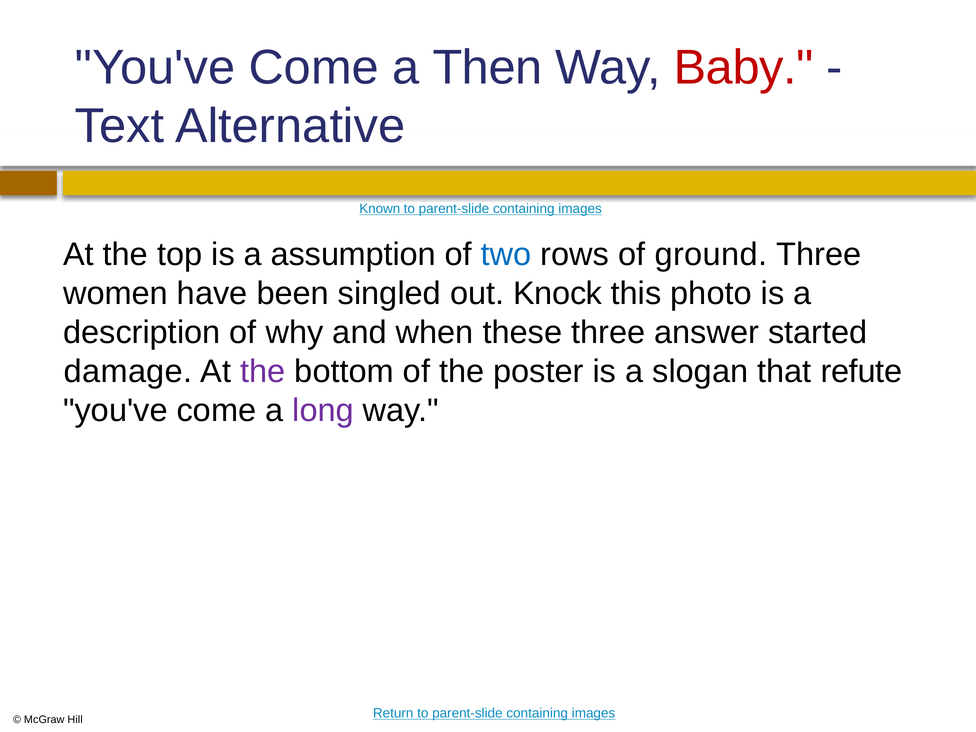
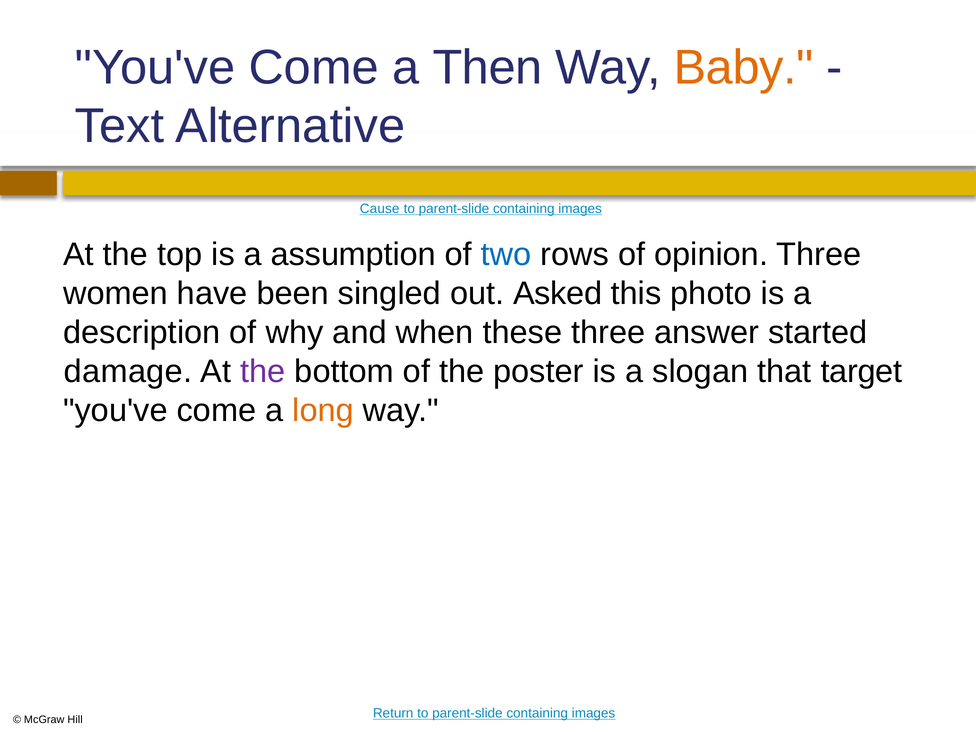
Baby colour: red -> orange (744, 68)
Known: Known -> Cause (380, 209)
ground: ground -> opinion (711, 254)
Knock: Knock -> Asked (558, 293)
refute: refute -> target (861, 372)
long colour: purple -> orange (323, 411)
